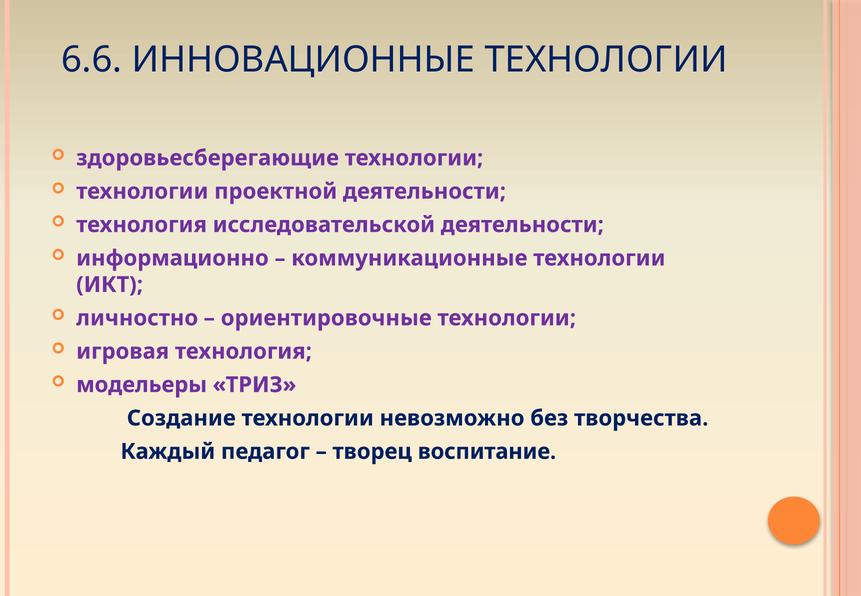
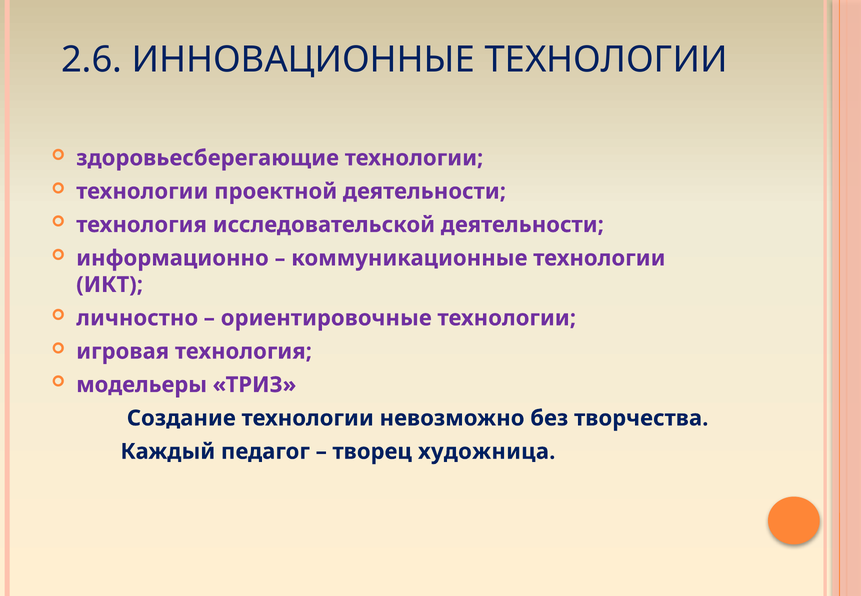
6.6: 6.6 -> 2.6 (92, 60)
воспитание: воспитание -> художница (487, 452)
